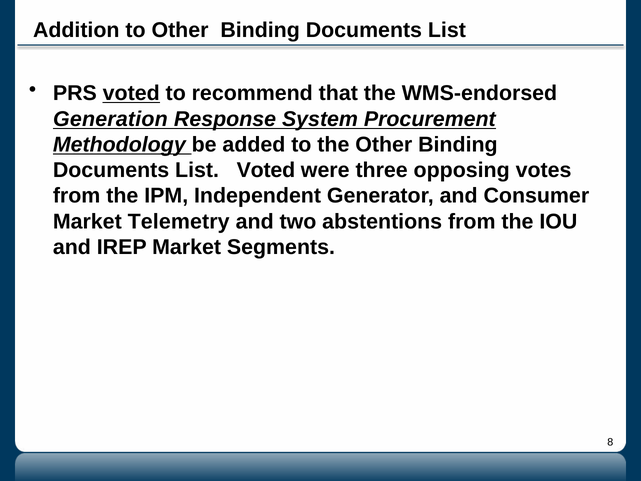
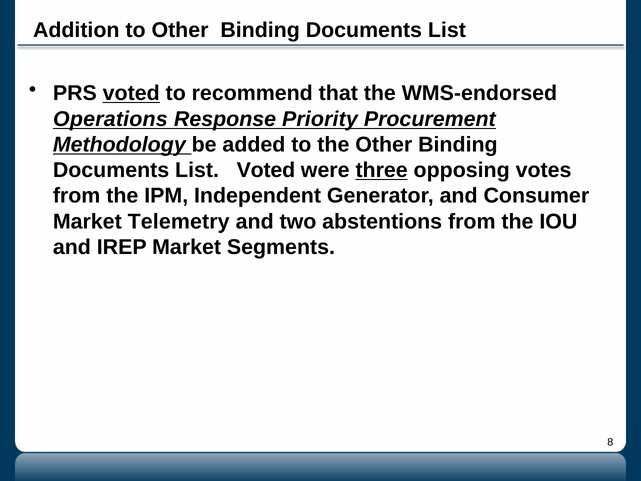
Generation: Generation -> Operations (110, 119)
System: System -> Priority (320, 119)
three underline: none -> present (382, 170)
